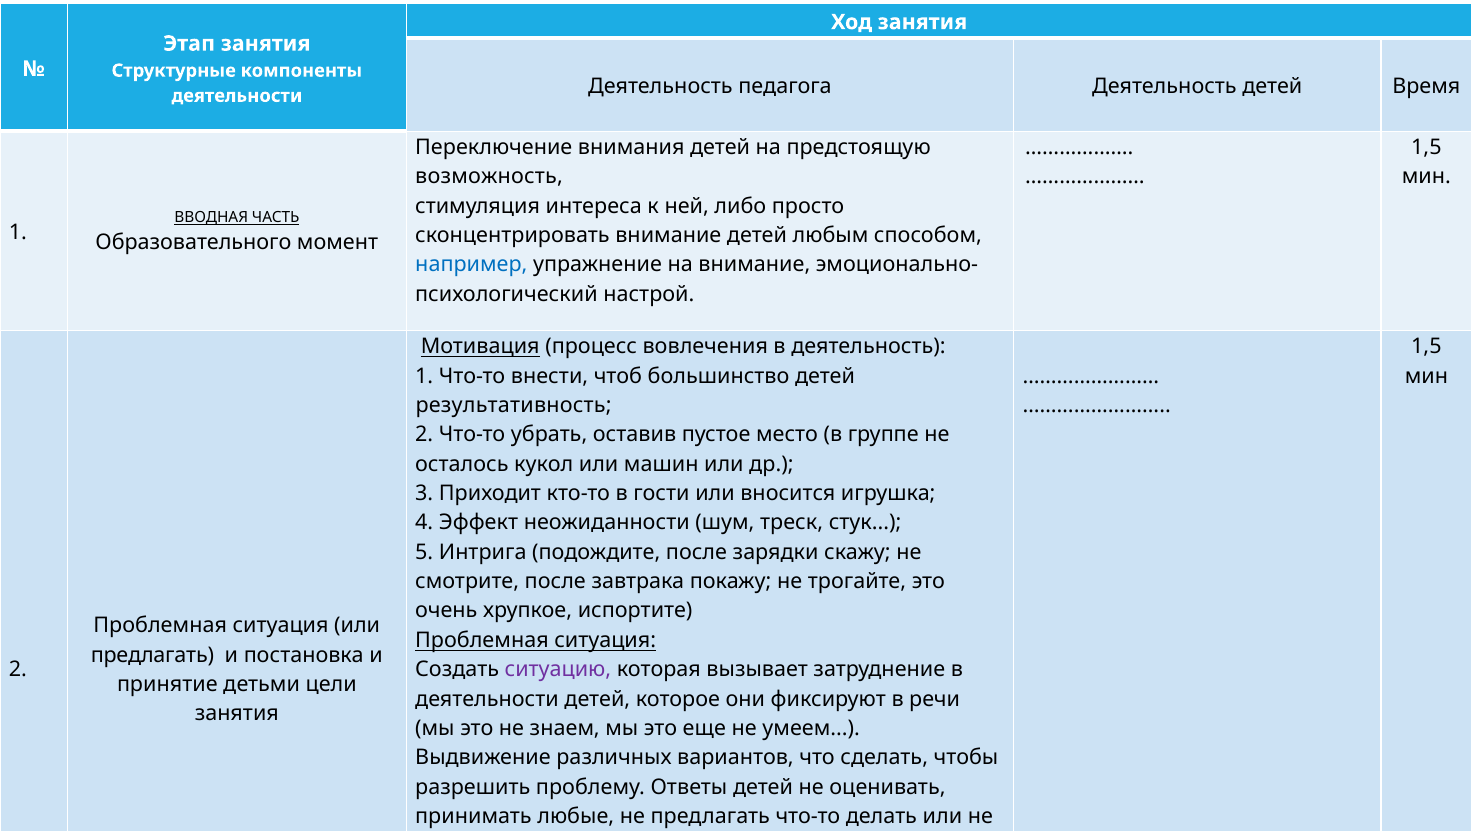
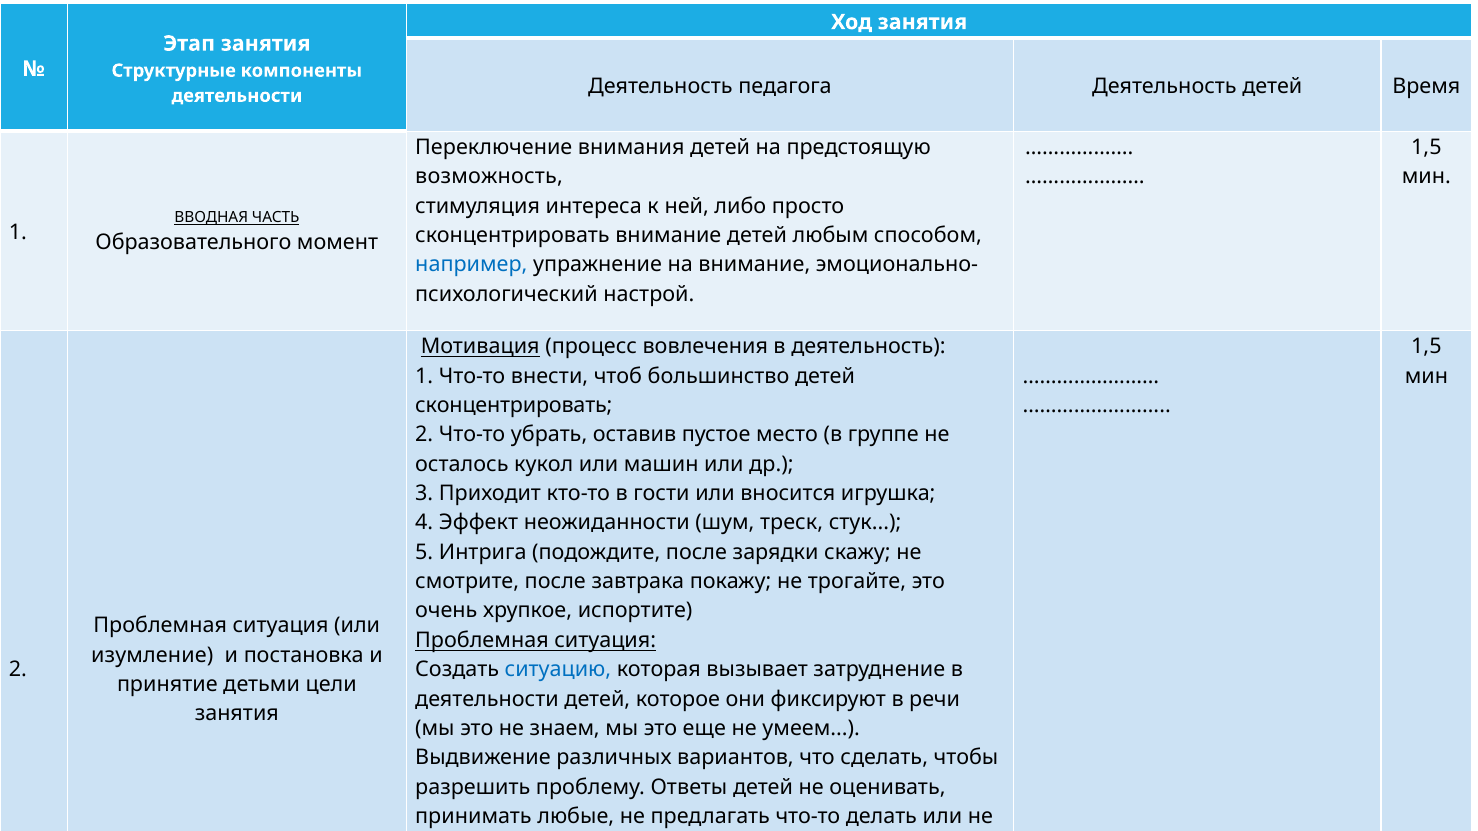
результативность: результативность -> сконцентрировать (514, 406)
предлагать: предлагать -> изумление (152, 655)
ситуацию colour: purple -> blue (558, 670)
